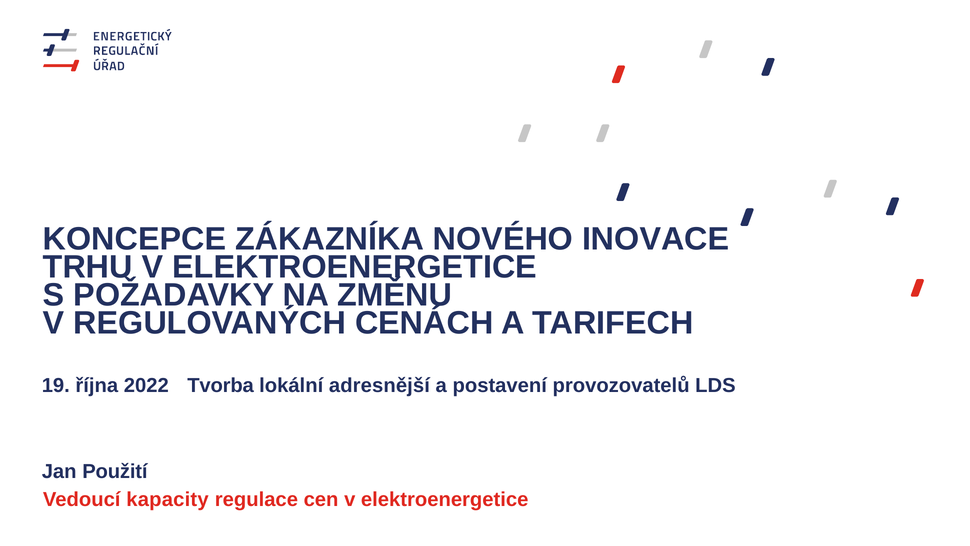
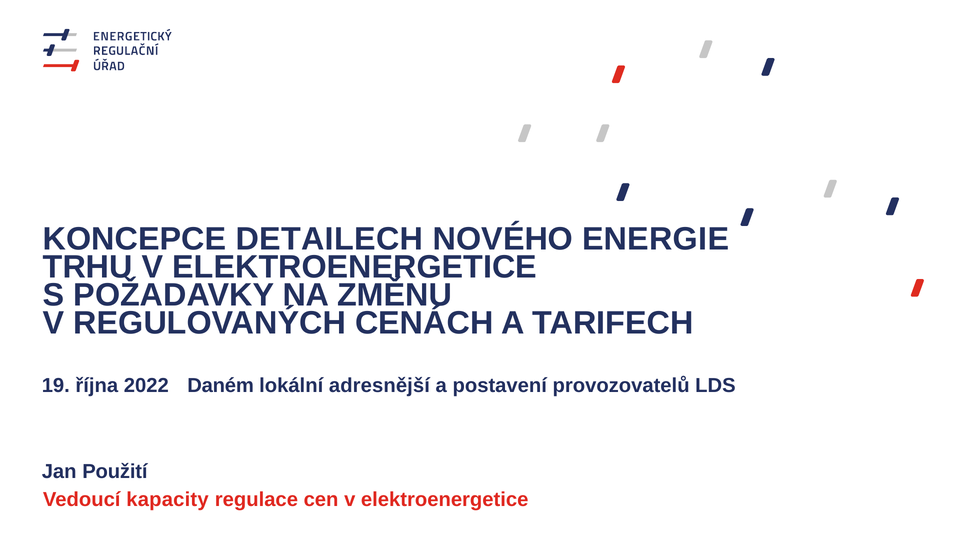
ZÁKAZNÍKA: ZÁKAZNÍKA -> DETAILECH (329, 239)
INOVACE: INOVACE -> ENERGIE (656, 239)
Tvorba: Tvorba -> Daném (221, 386)
